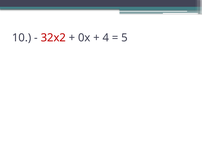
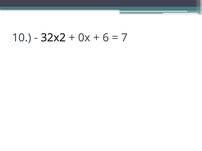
32x2 colour: red -> black (53, 38)
4: 4 -> 6 (106, 38)
5: 5 -> 7 (124, 38)
